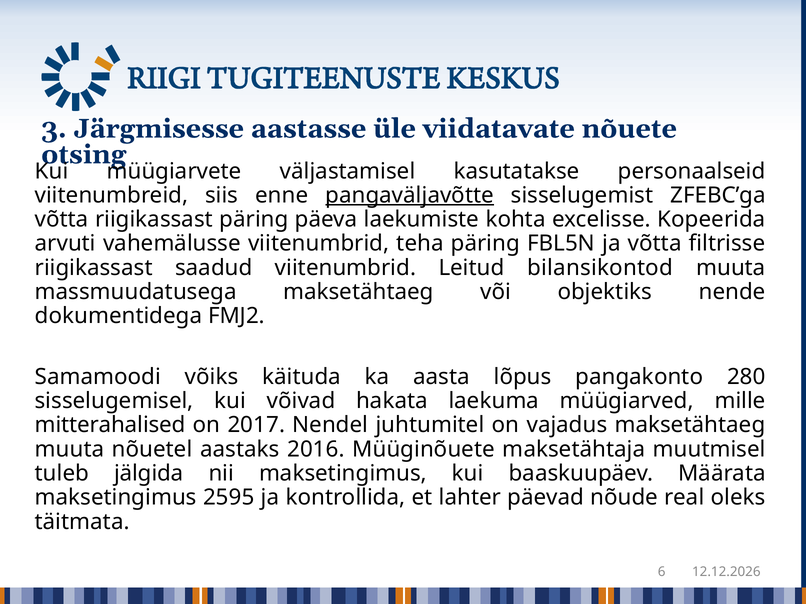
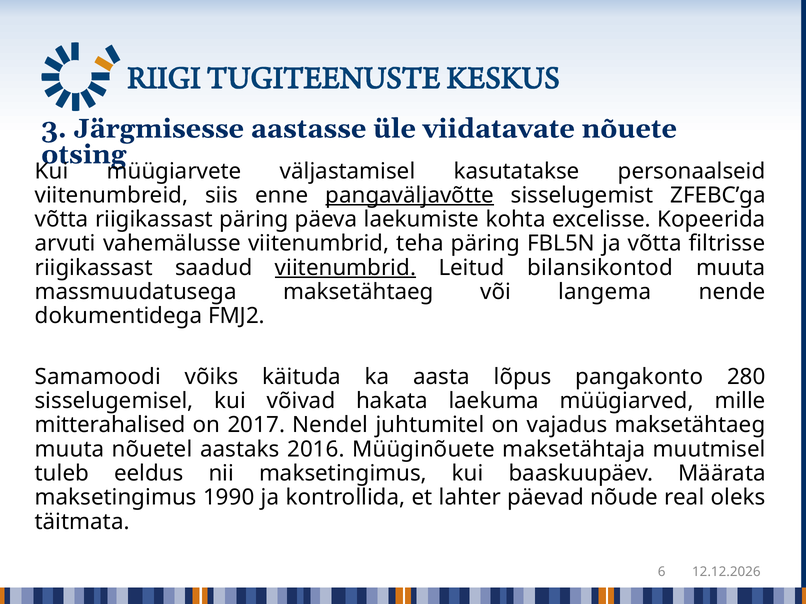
viitenumbrid underline: none -> present (345, 268)
objektiks: objektiks -> langema (605, 292)
jälgida: jälgida -> eeldus (149, 474)
2595: 2595 -> 1990 (229, 498)
